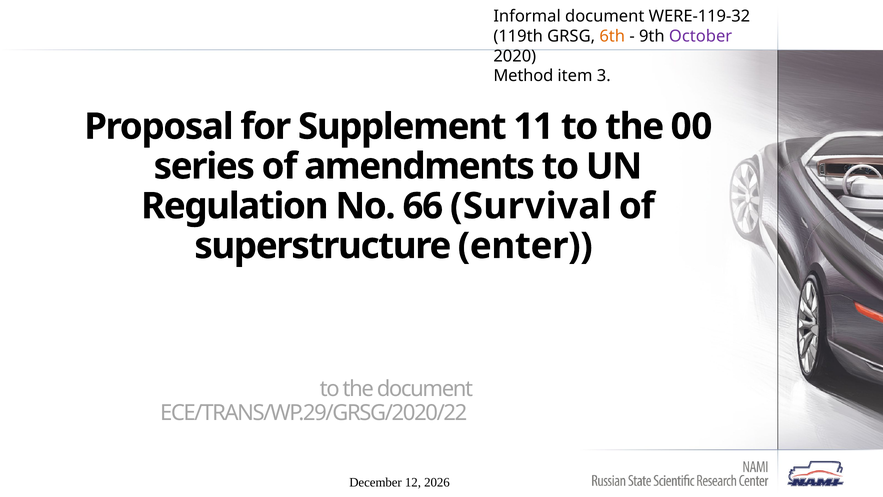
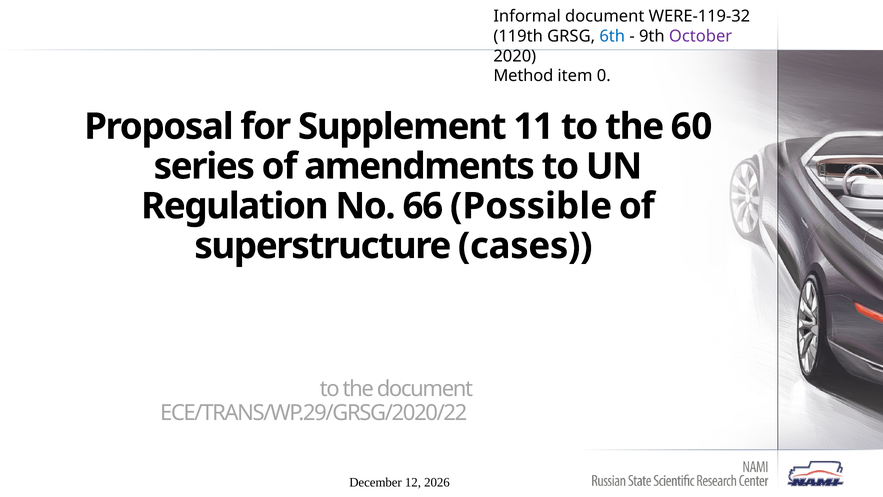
6th colour: orange -> blue (612, 36)
3: 3 -> 0 (604, 76)
00: 00 -> 60 (691, 127)
Survival: Survival -> Possible (531, 206)
enter: enter -> cases (525, 246)
